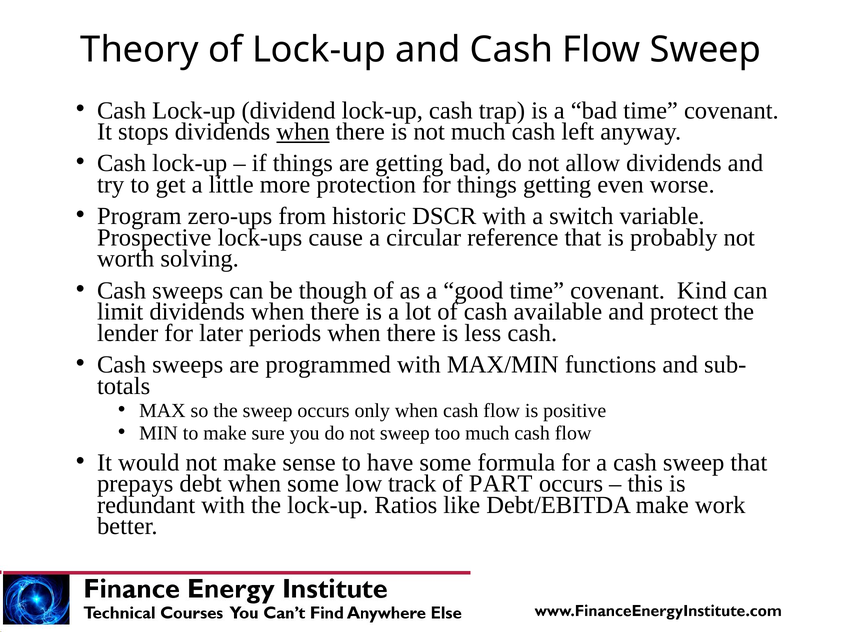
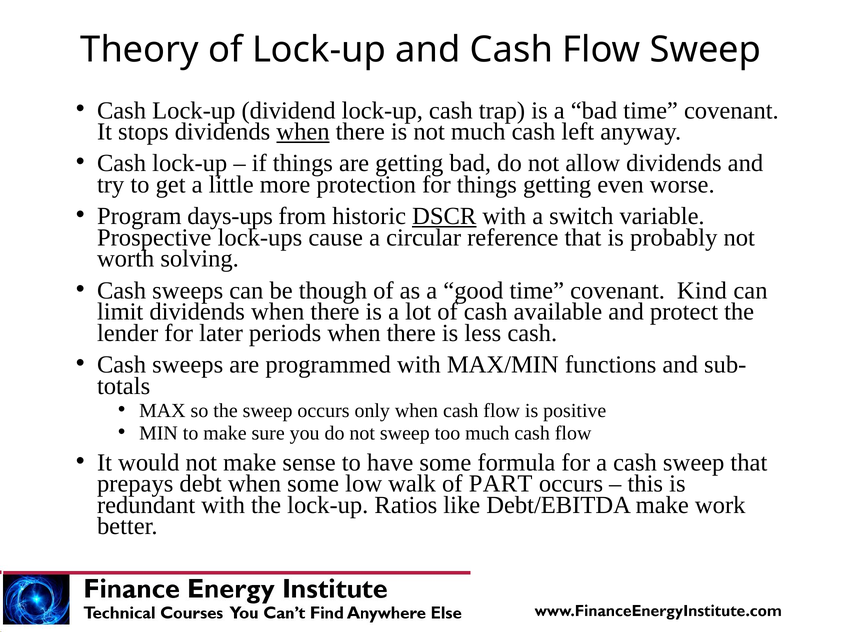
zero-ups: zero-ups -> days-ups (230, 216)
DSCR underline: none -> present (444, 216)
track: track -> walk (412, 484)
